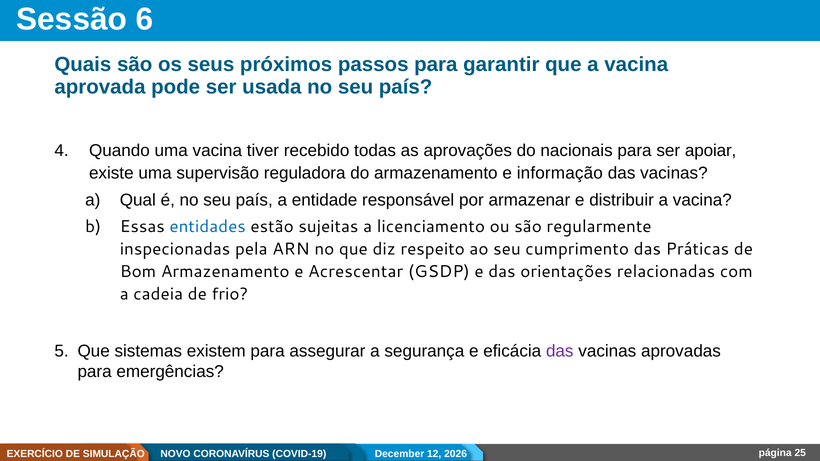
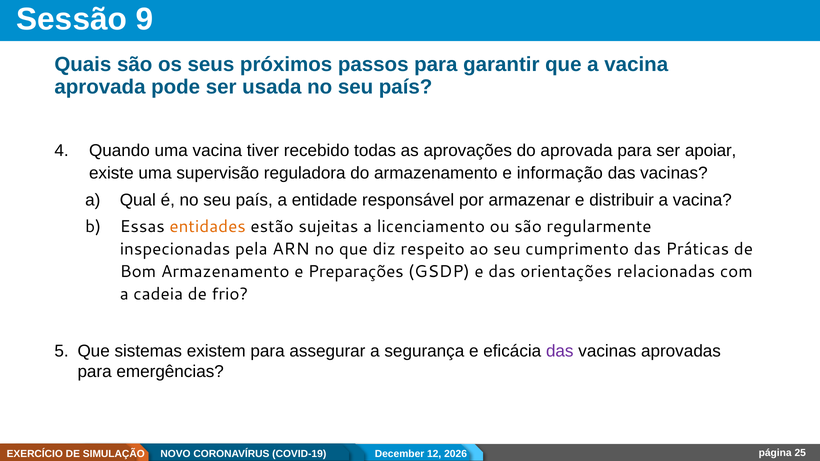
6: 6 -> 9 (144, 19)
do nacionais: nacionais -> aprovada (577, 151)
entidades colour: blue -> orange (208, 227)
Acrescentar: Acrescentar -> Preparações (356, 272)
